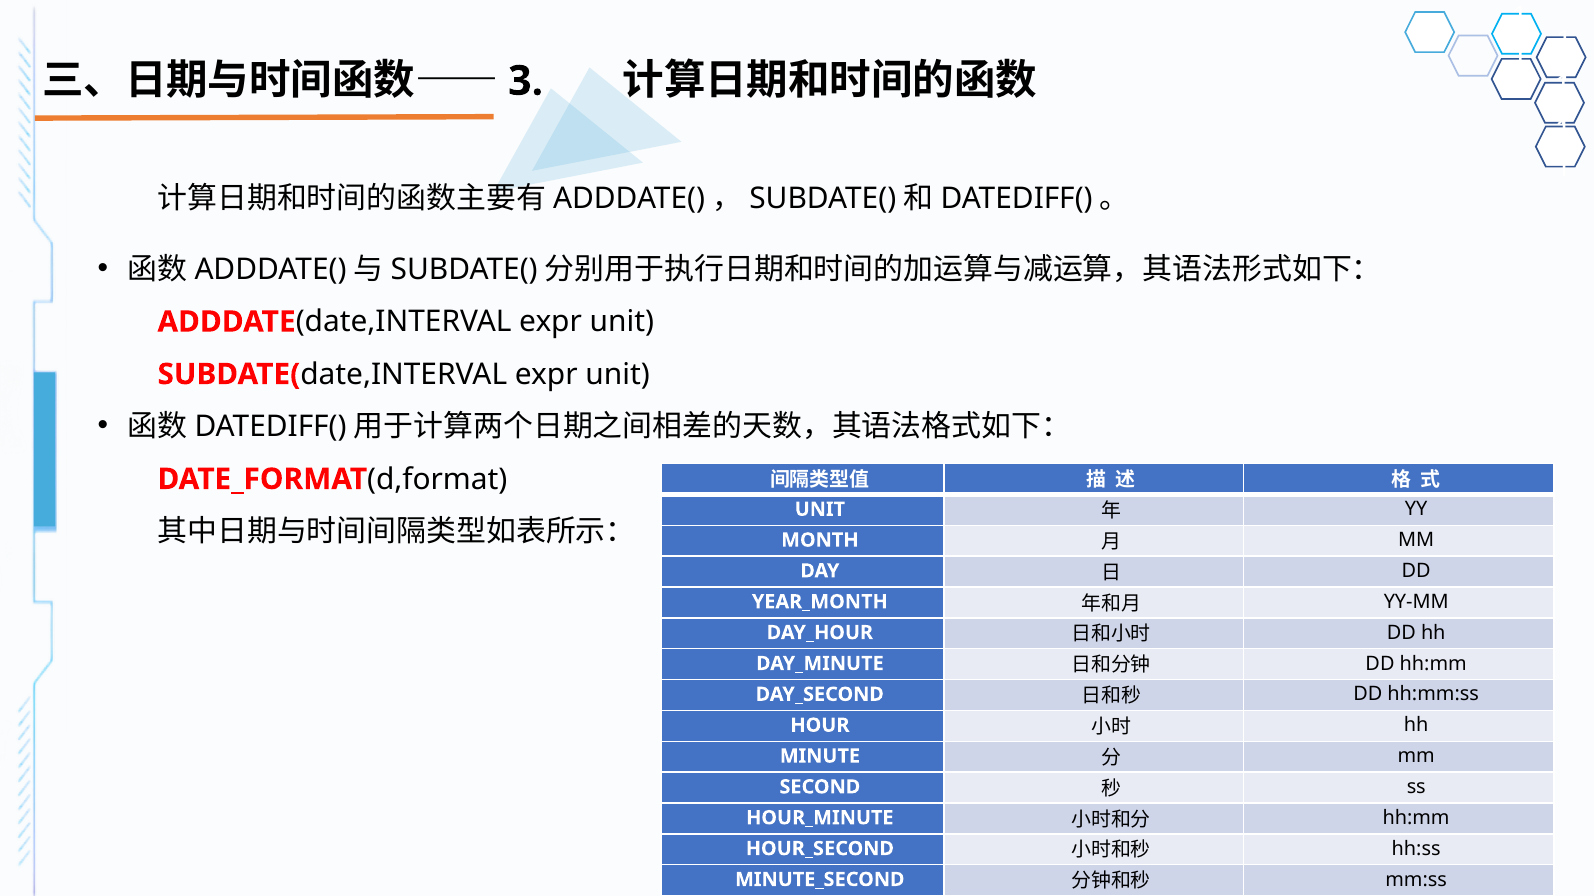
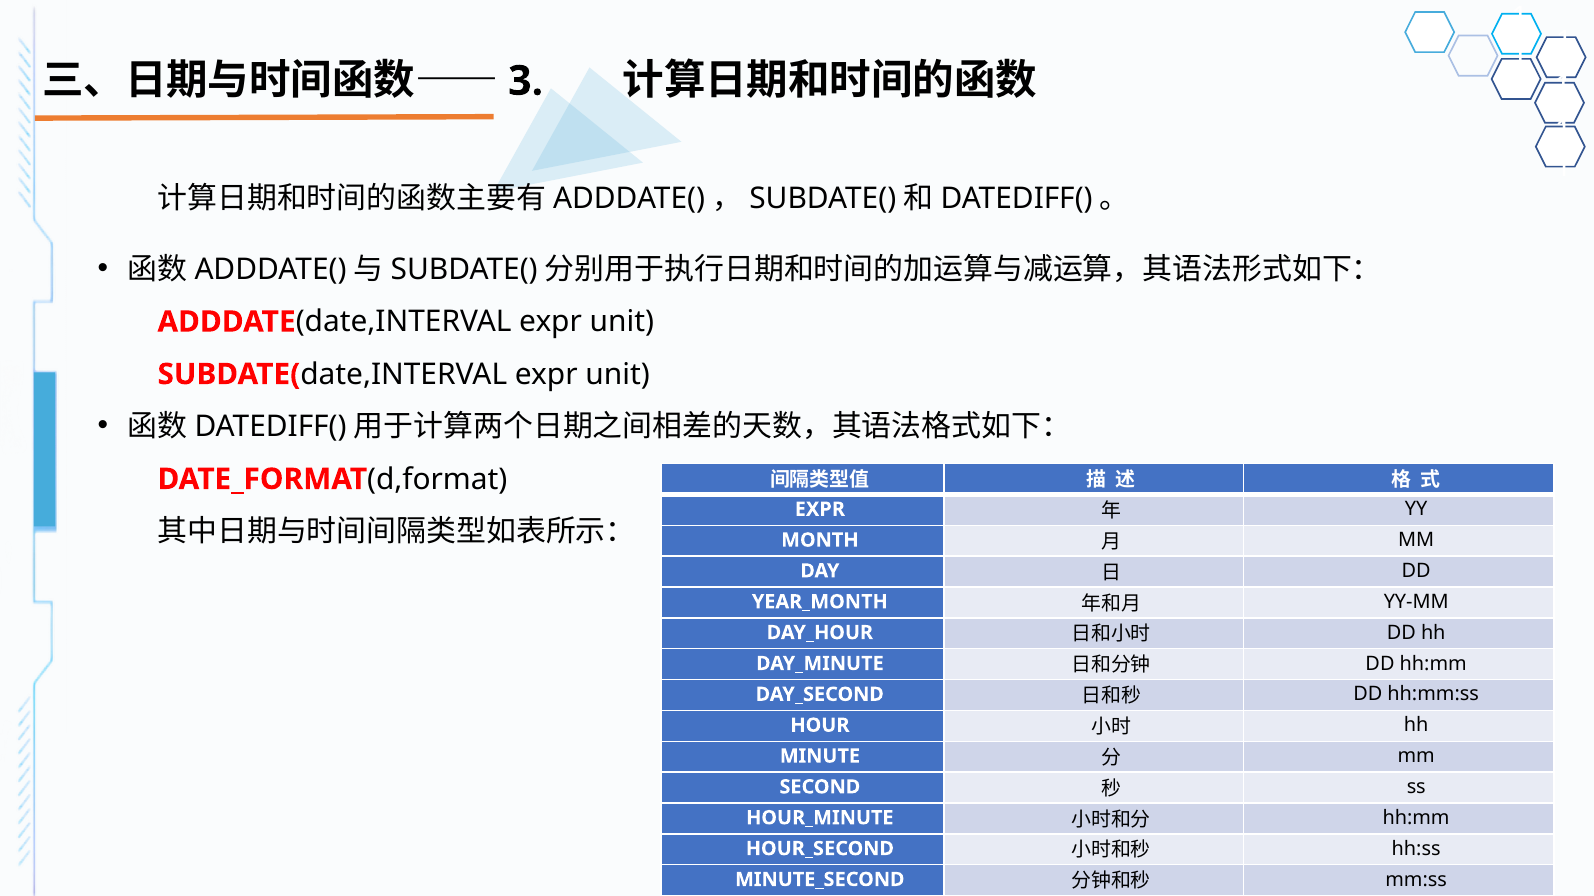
UNIT: UNIT -> EXPR (820, 510)
